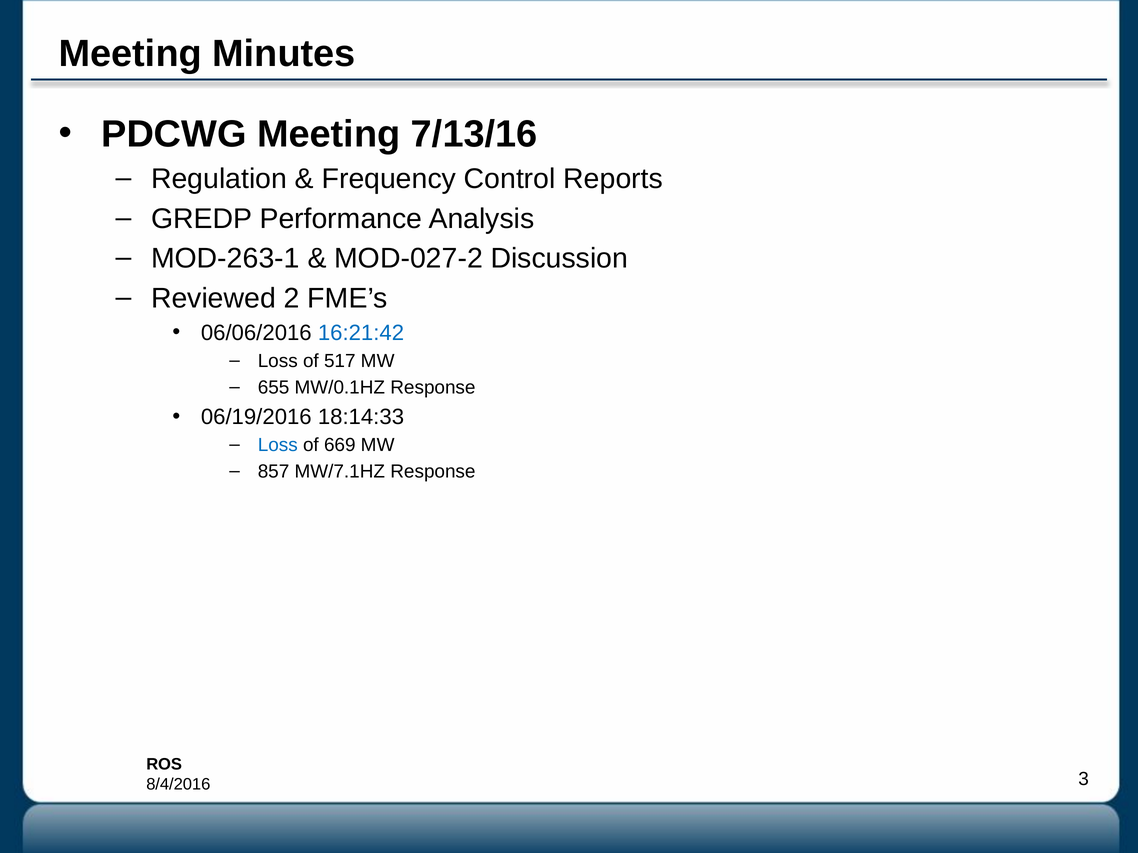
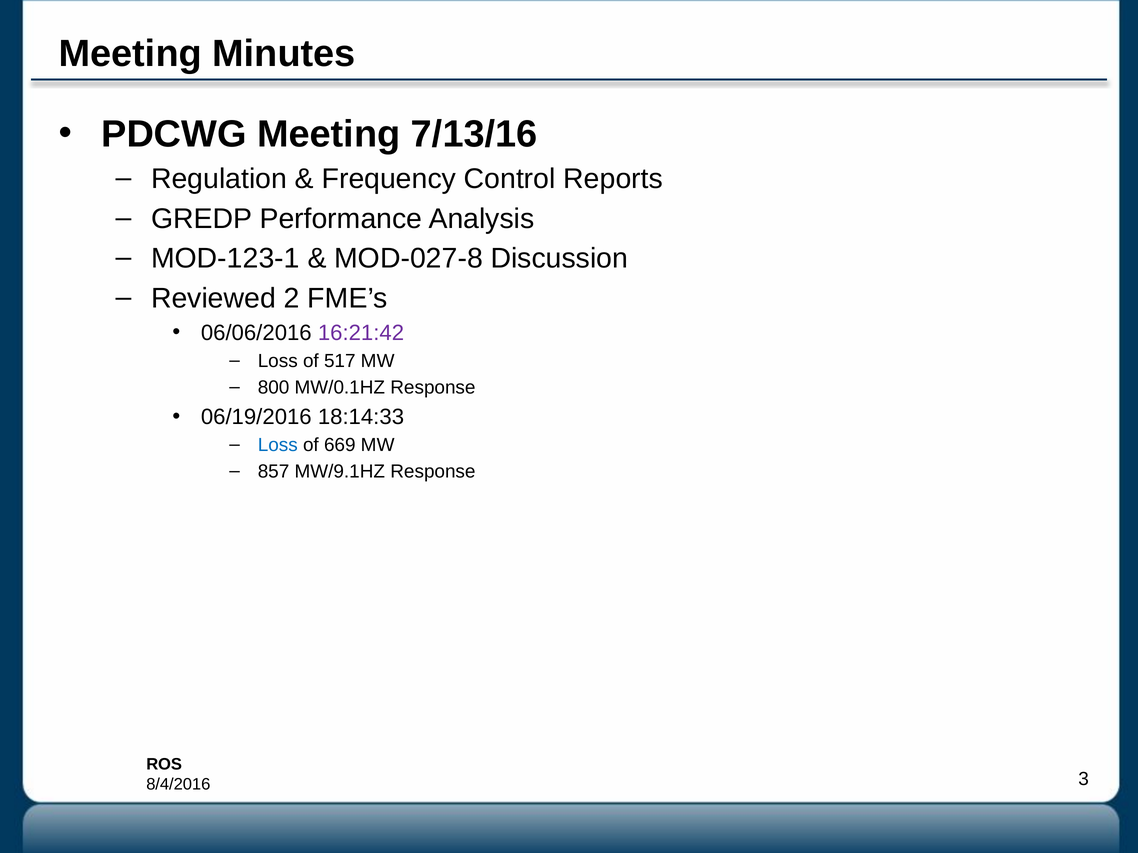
MOD-263-1: MOD-263-1 -> MOD-123-1 (225, 259)
MOD-027-2: MOD-027-2 -> MOD-027-8 (409, 259)
16:21:42 colour: blue -> purple (361, 333)
655: 655 -> 800 (274, 388)
MW/7.1HZ: MW/7.1HZ -> MW/9.1HZ (340, 472)
